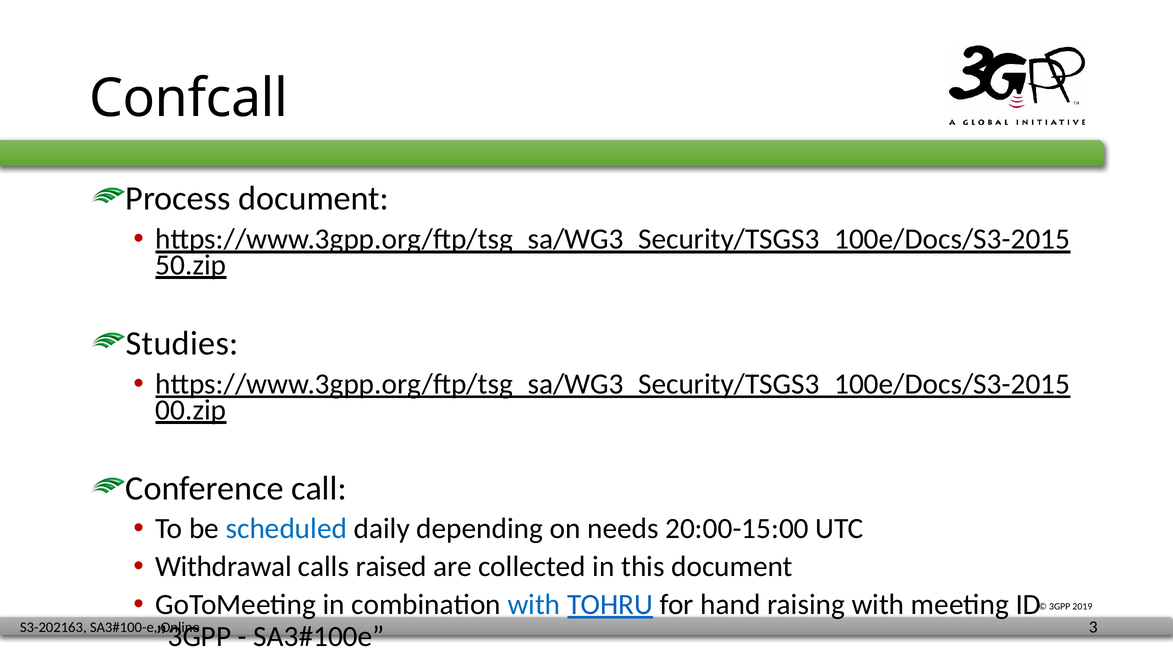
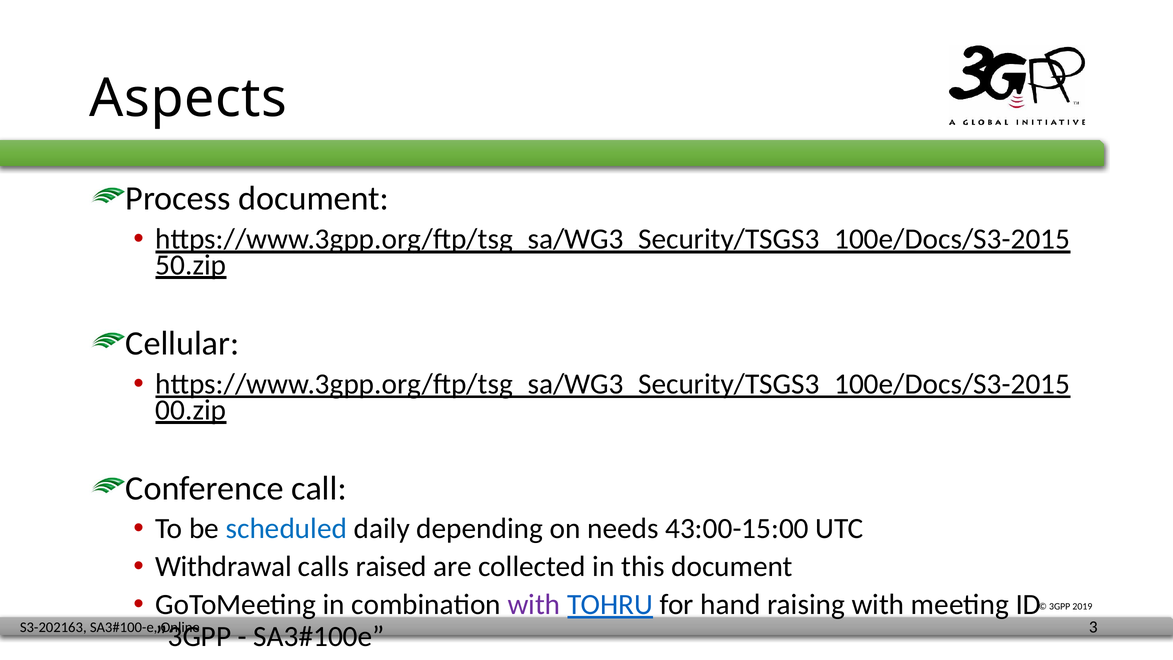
Confcall: Confcall -> Aspects (188, 99)
Studies: Studies -> Cellular (182, 343)
20:00-15:00: 20:00-15:00 -> 43:00-15:00 (737, 529)
with colour: blue -> purple (534, 605)
